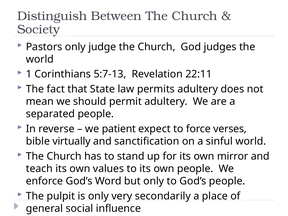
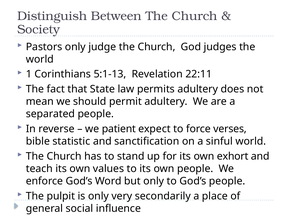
5:7-13: 5:7-13 -> 5:1-13 (110, 74)
virtually: virtually -> statistic (71, 141)
mirror: mirror -> exhort (233, 156)
